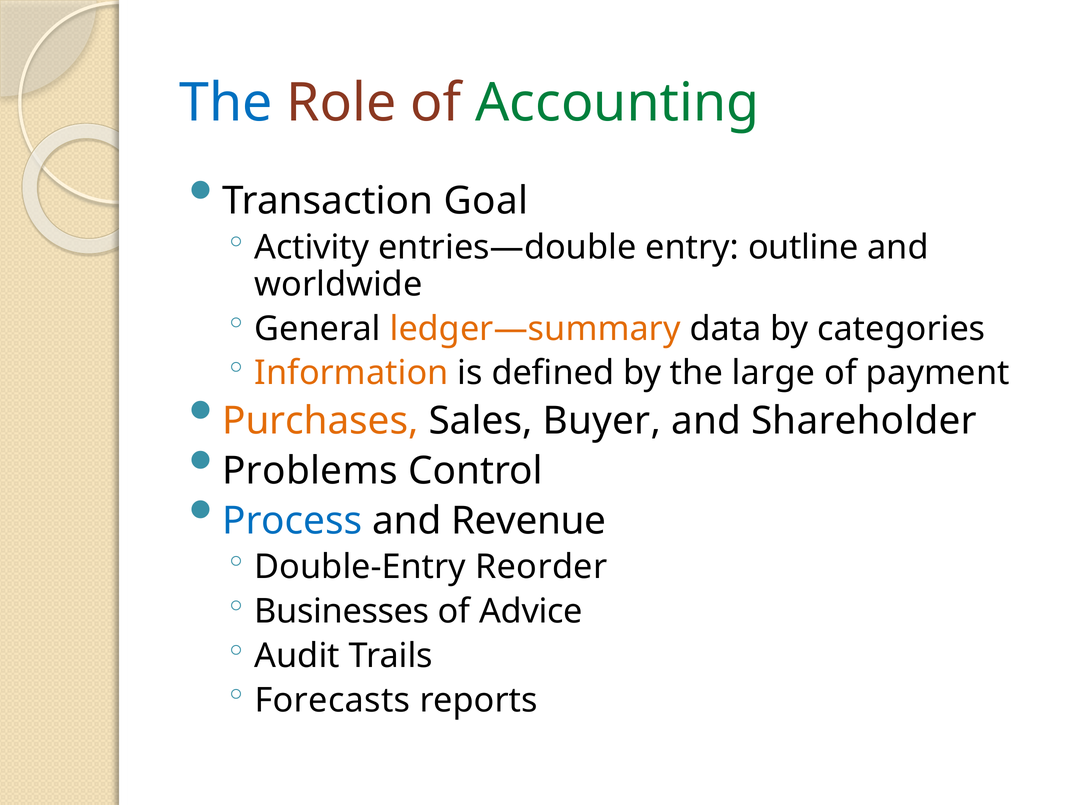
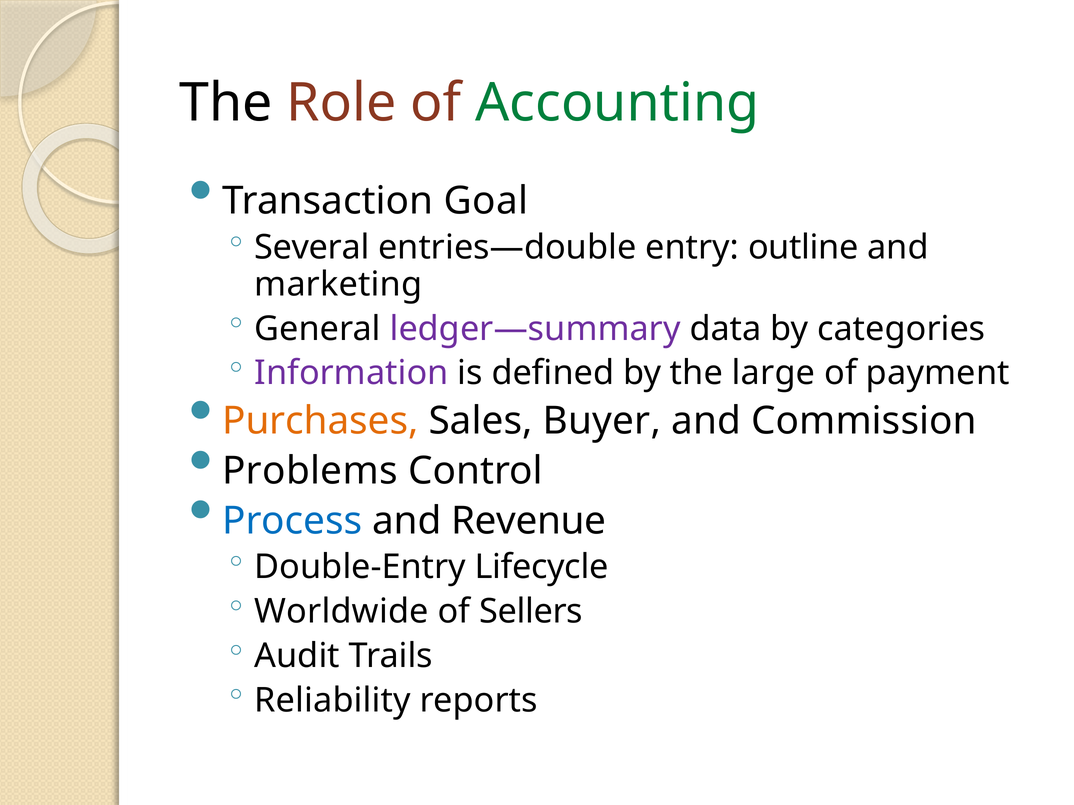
The colour: blue -> black (226, 103)
Activity: Activity -> Several (312, 248)
worldwide: worldwide -> marketing (338, 285)
ledger—summary colour: orange -> purple (535, 329)
Information colour: orange -> purple (351, 373)
Shareholder: Shareholder -> Commission (864, 421)
Reorder: Reorder -> Lifecycle (542, 567)
Businesses: Businesses -> Worldwide (341, 612)
Advice: Advice -> Sellers (531, 612)
Forecasts: Forecasts -> Reliability (333, 701)
